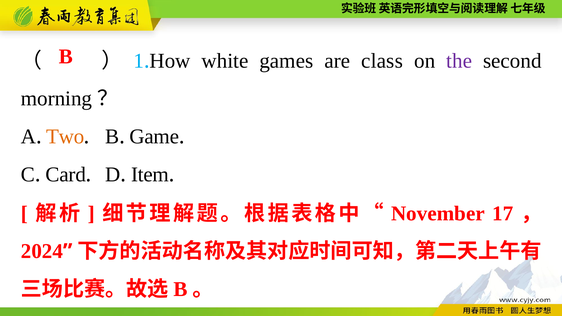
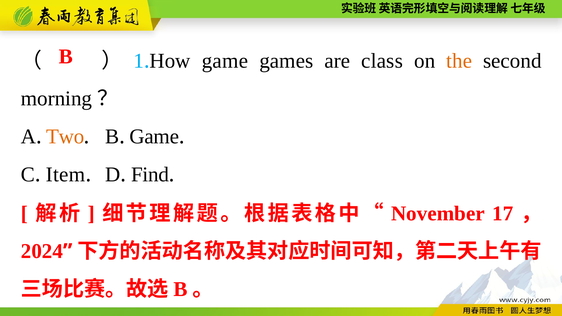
white: white -> game (225, 61)
the colour: purple -> orange (459, 61)
Card: Card -> Item (66, 175)
Item: Item -> Find (150, 175)
